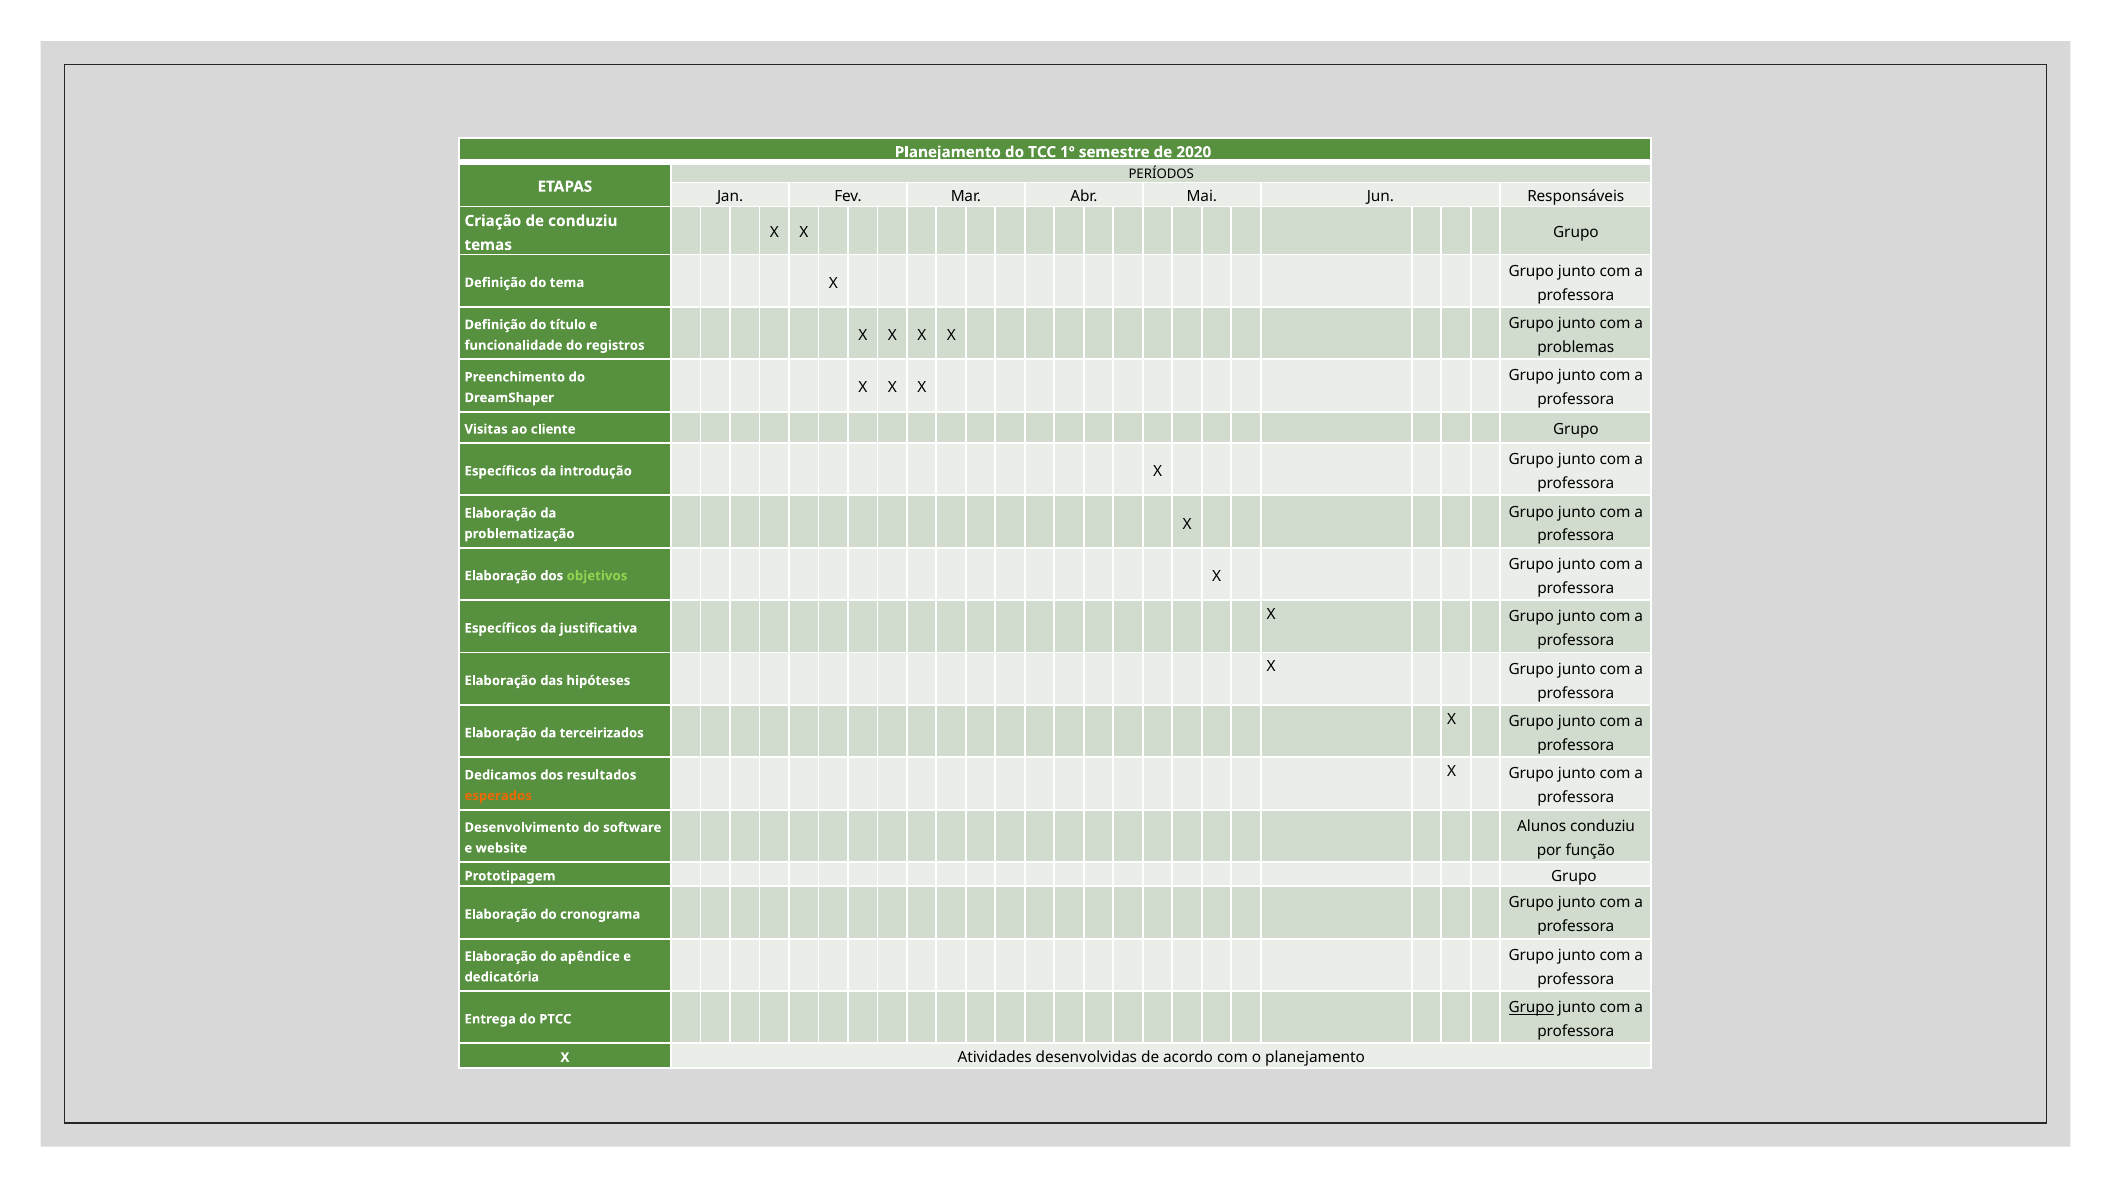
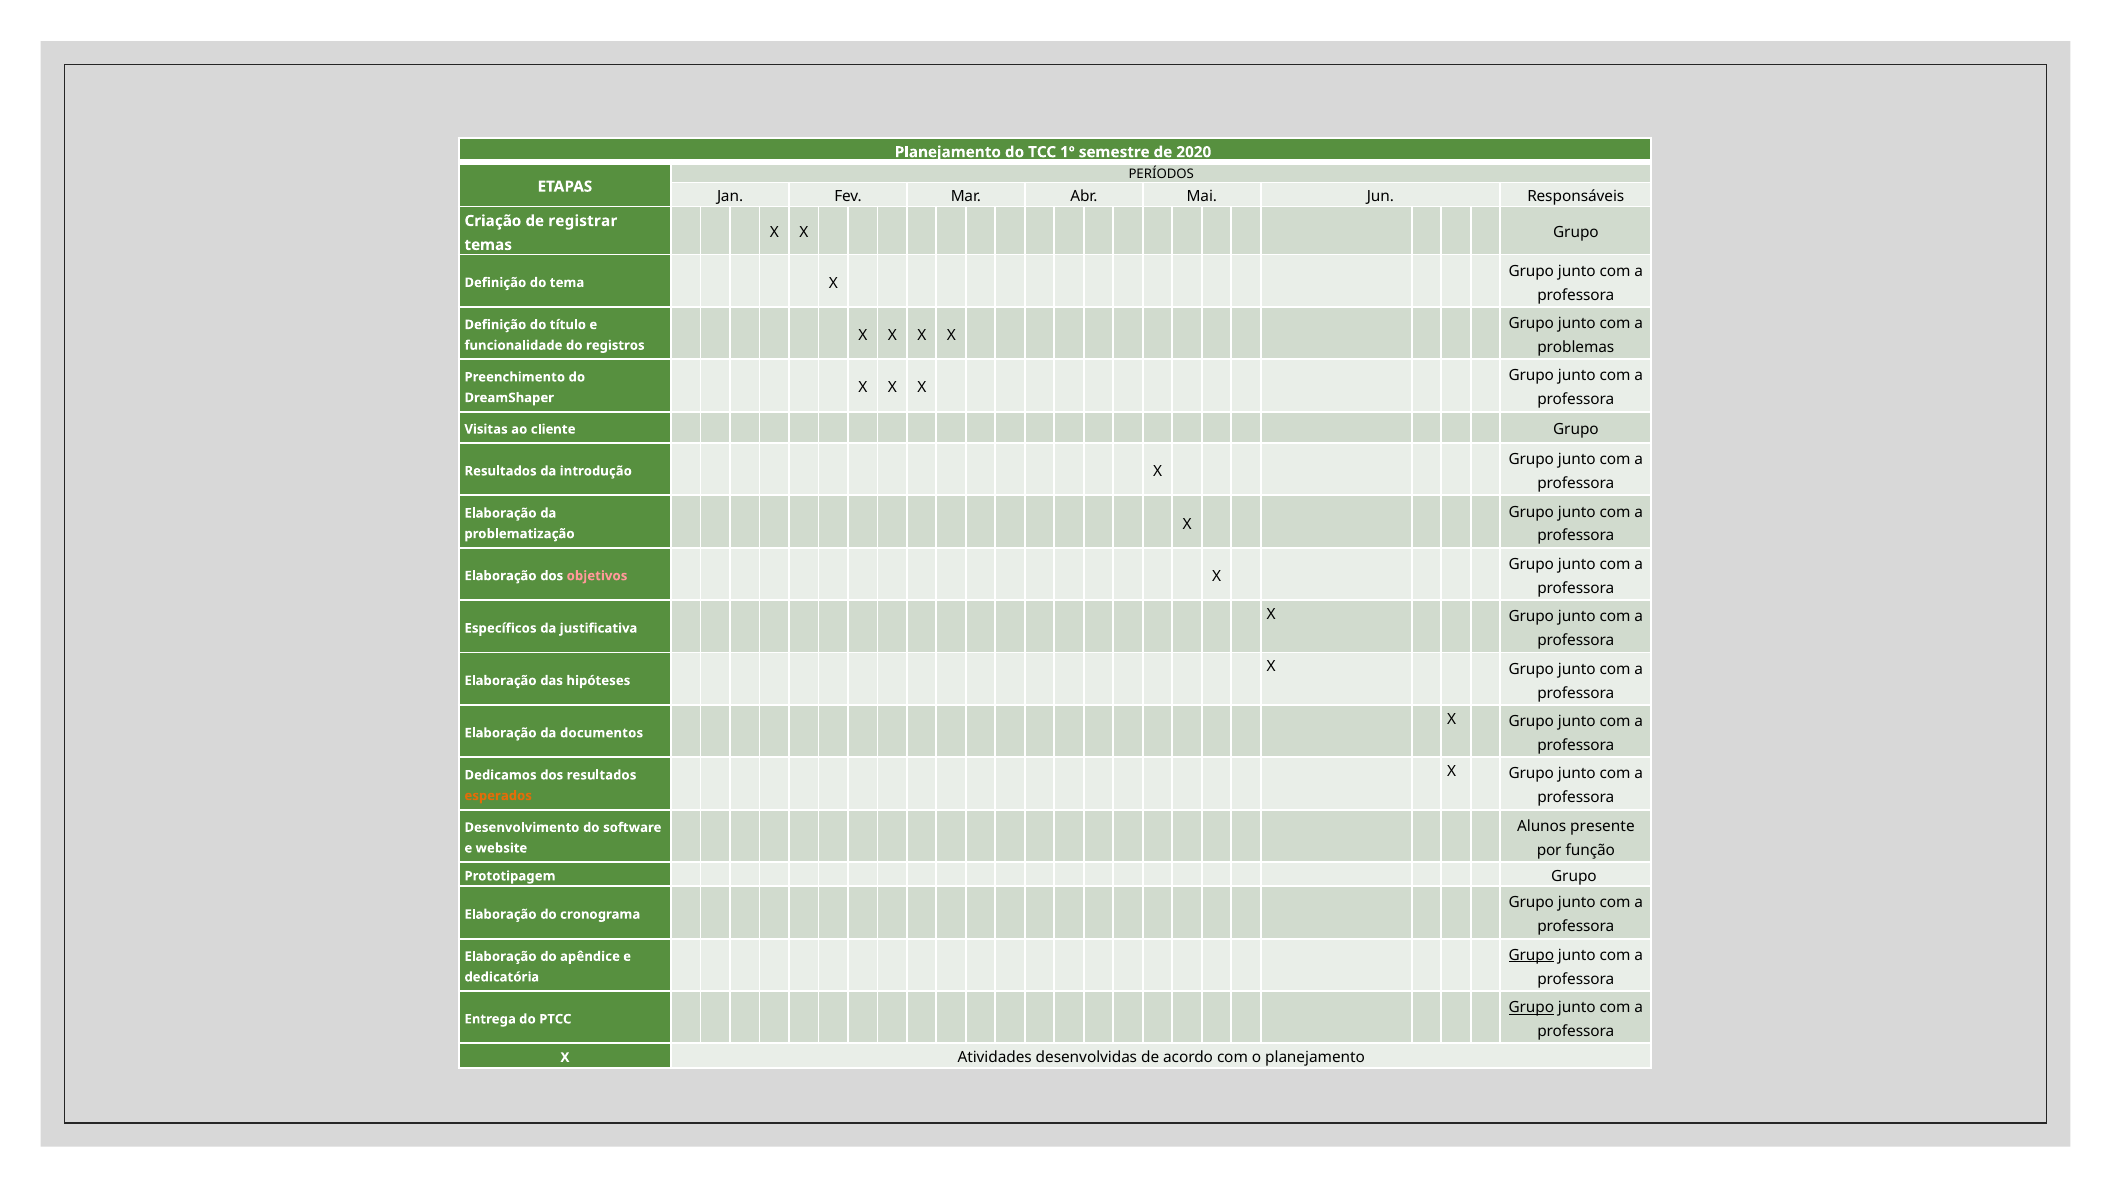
de conduziu: conduziu -> registrar (583, 221)
Específicos: Específicos -> Resultados (501, 471)
objetivos colour: light green -> pink (597, 576)
terceirizados: terceirizados -> documentos (602, 733)
Alunos conduziu: conduziu -> presente (1602, 826)
Grupo underline: none -> present (1531, 955)
